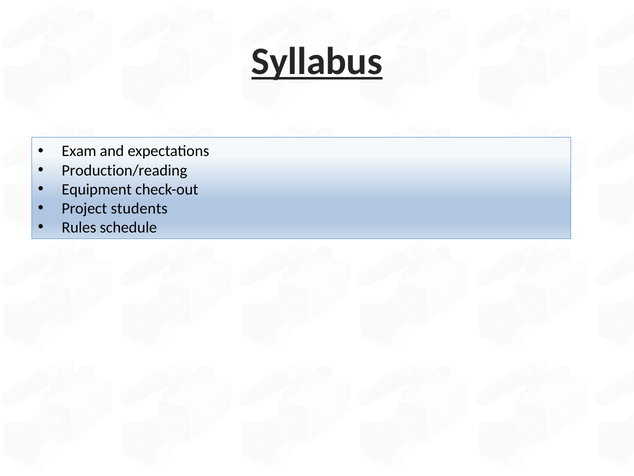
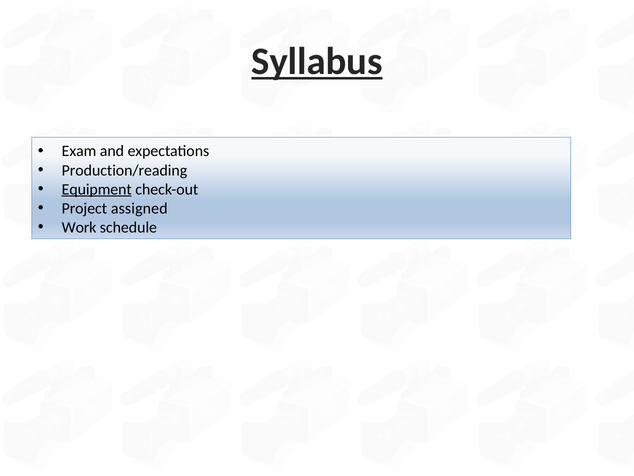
Equipment underline: none -> present (97, 189)
students: students -> assigned (139, 208)
Rules: Rules -> Work (79, 227)
